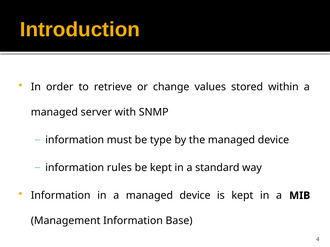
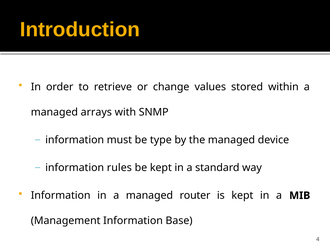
server: server -> arrays (96, 112)
a managed device: device -> router (195, 196)
